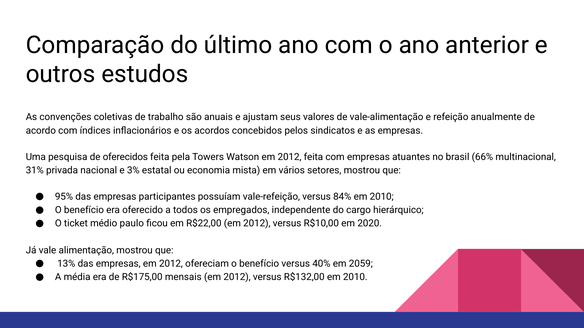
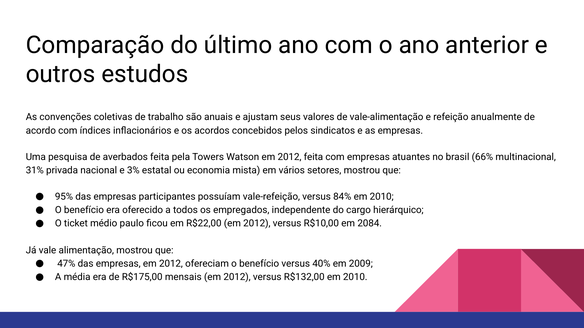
oferecidos: oferecidos -> averbados (125, 157)
2020: 2020 -> 2084 (370, 224)
13%: 13% -> 47% (66, 264)
2059: 2059 -> 2009 (361, 264)
